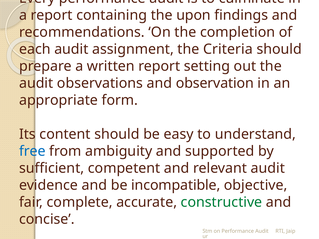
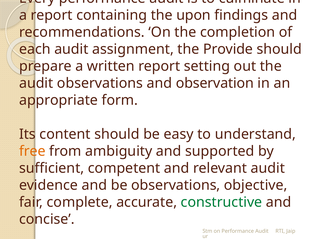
Criteria: Criteria -> Provide (228, 49)
free colour: blue -> orange (32, 151)
be incompatible: incompatible -> observations (176, 185)
